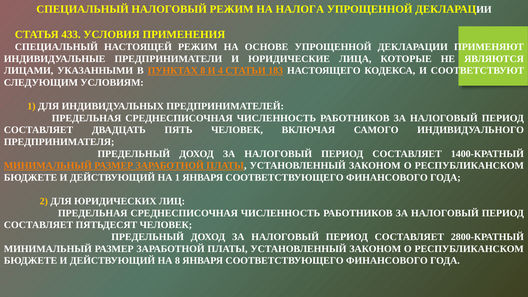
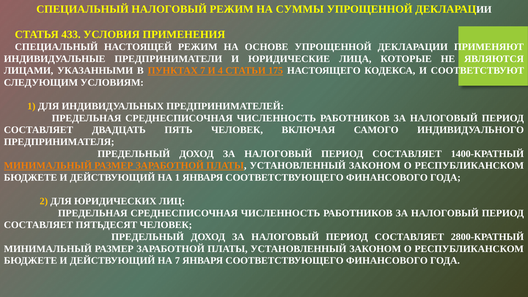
НАЛОГА: НАЛОГА -> СУММЫ (300, 9)
ПУНКТАХ 8: 8 -> 7 (203, 71)
183: 183 -> 175 (276, 71)
НА 8: 8 -> 7 (177, 261)
